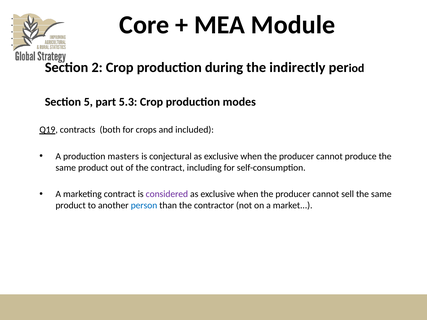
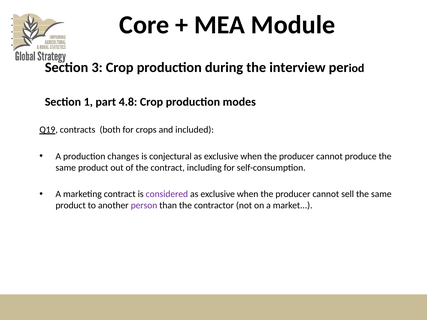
2: 2 -> 3 (97, 68)
indirectly: indirectly -> interview (297, 68)
5: 5 -> 1 (88, 102)
5.3: 5.3 -> 4.8 (128, 102)
masters: masters -> changes (123, 156)
person colour: blue -> purple (144, 206)
